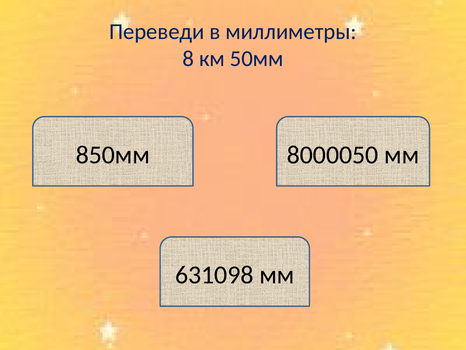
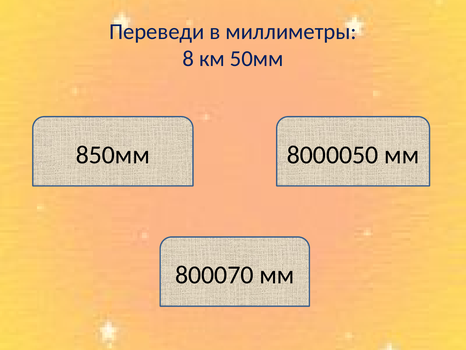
631098: 631098 -> 800070 (214, 275)
